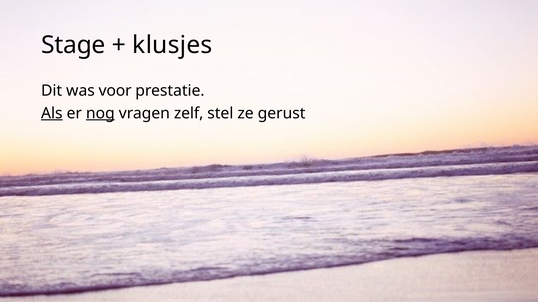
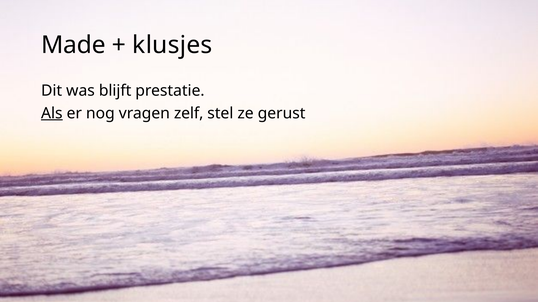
Stage: Stage -> Made (73, 45)
voor: voor -> blijft (115, 91)
nog underline: present -> none (100, 113)
